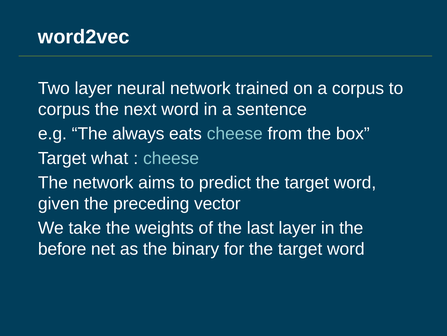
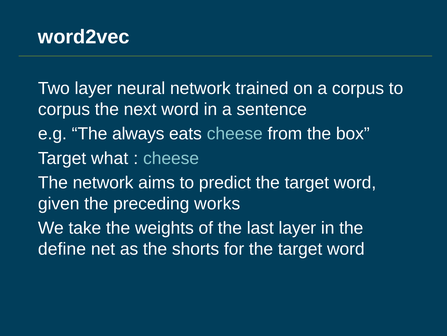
vector: vector -> works (217, 203)
before: before -> define (62, 248)
binary: binary -> shorts (196, 248)
